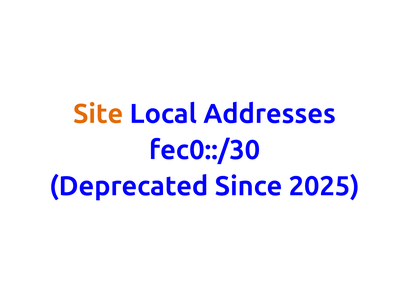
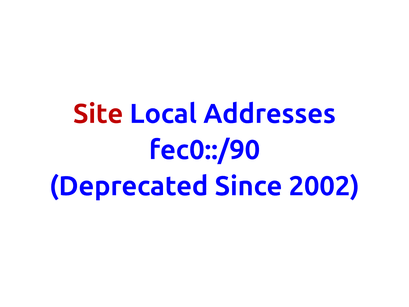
Site colour: orange -> red (98, 114)
fec0::/30: fec0::/30 -> fec0::/90 (204, 150)
2025: 2025 -> 2002 (324, 186)
